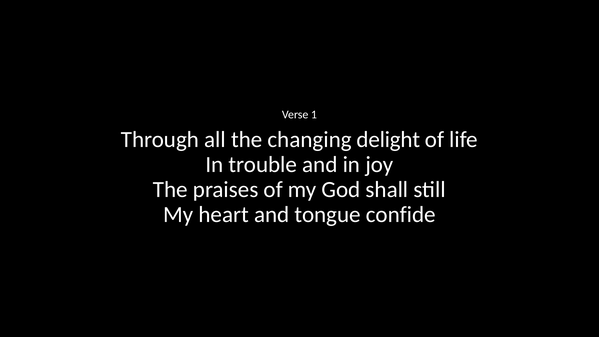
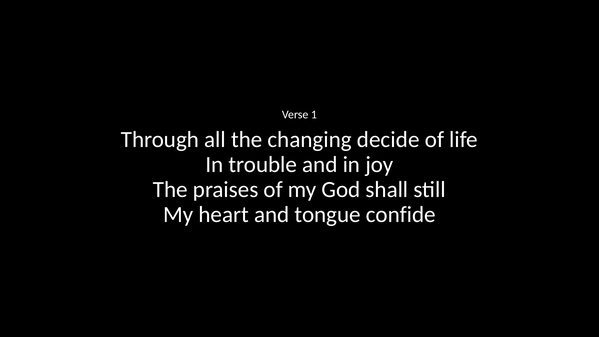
delight: delight -> decide (388, 140)
